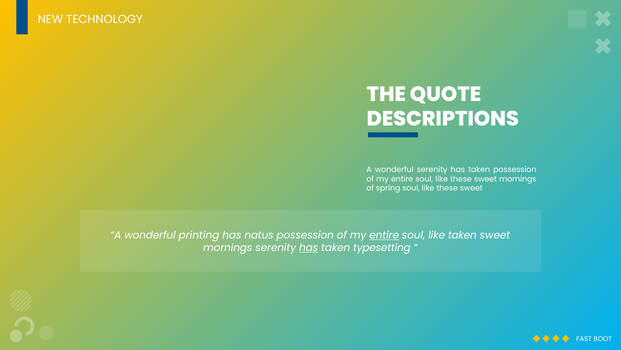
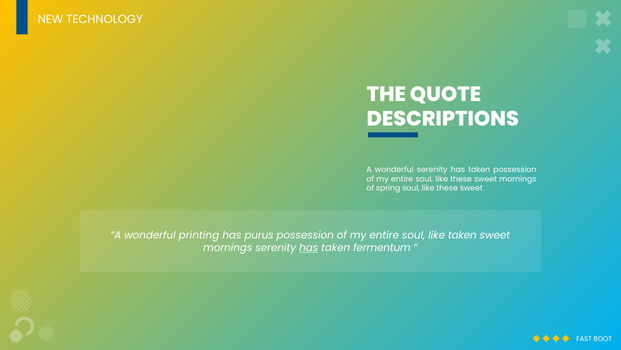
natus: natus -> purus (259, 235)
entire underline: present -> none (384, 235)
typesetting: typesetting -> fermentum (382, 247)
